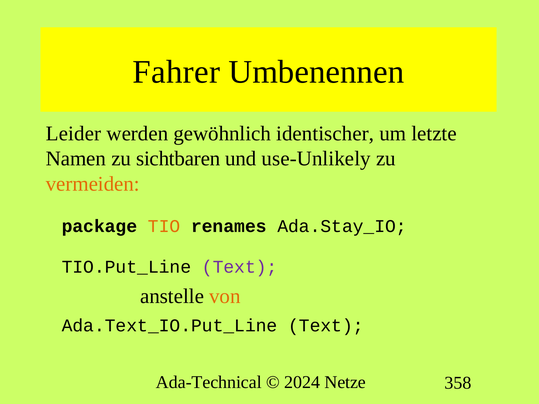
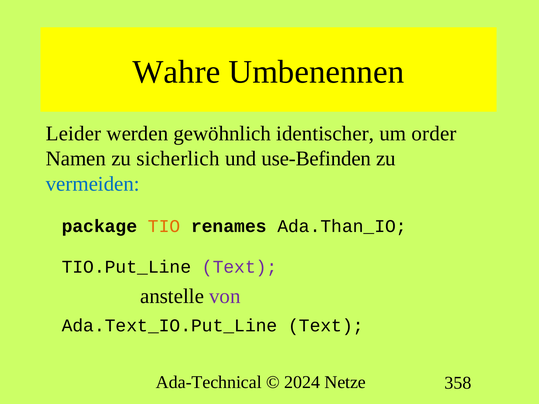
Fahrer: Fahrer -> Wahre (176, 72)
letzte: letzte -> order (434, 134)
sichtbaren: sichtbaren -> sicherlich (178, 159)
use-Unlikely: use-Unlikely -> use-Befinden (316, 159)
vermeiden colour: orange -> blue (93, 184)
Ada.Stay_IO: Ada.Stay_IO -> Ada.Than_IO (342, 226)
von colour: orange -> purple (225, 296)
